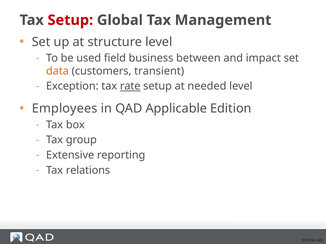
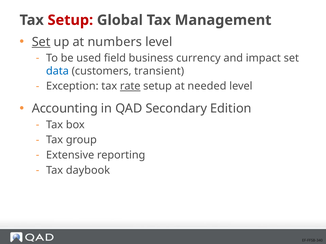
Set underline: none -> present (41, 42)
structure: structure -> numbers (115, 42)
between: between -> currency (198, 58)
data colour: orange -> blue (57, 71)
Employees: Employees -> Accounting (65, 109)
Applicable: Applicable -> Secondary (176, 109)
relations: relations -> daybook (88, 171)
